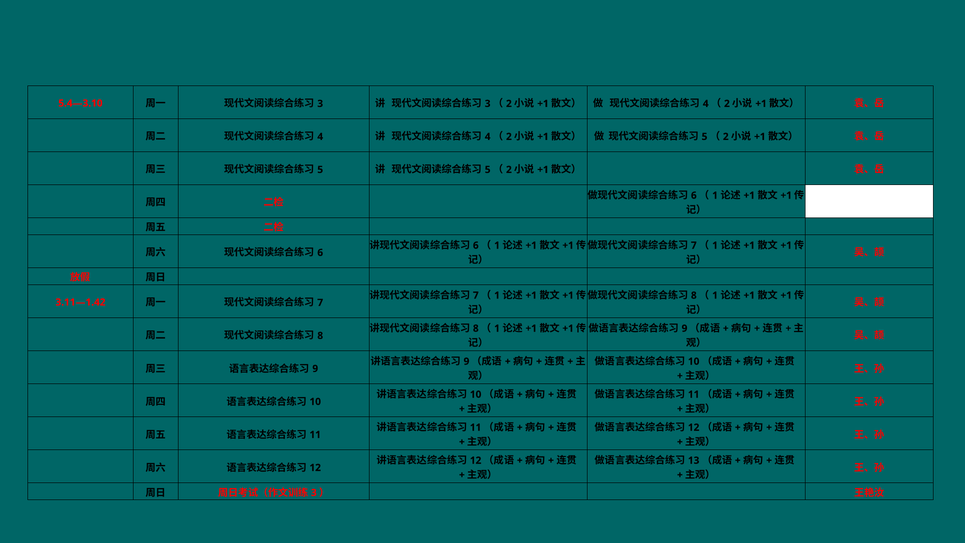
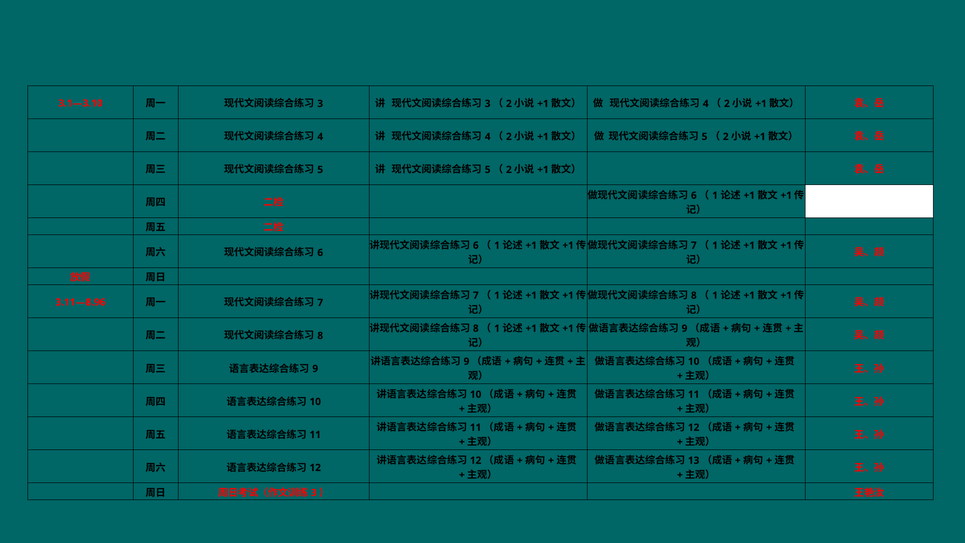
5.4—3.10: 5.4—3.10 -> 3.1—3.10 (80, 103)
3.11—1.42: 3.11—1.42 -> 3.11—8.96 (81, 302)
